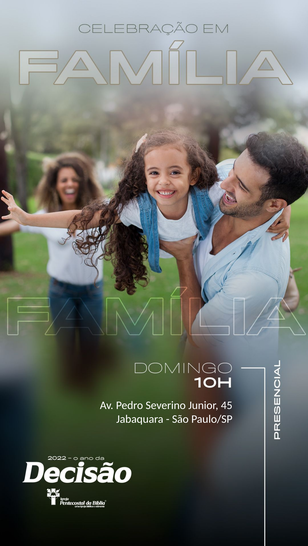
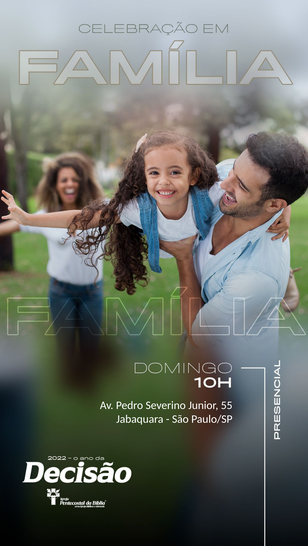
45: 45 -> 55 (227, 405)
